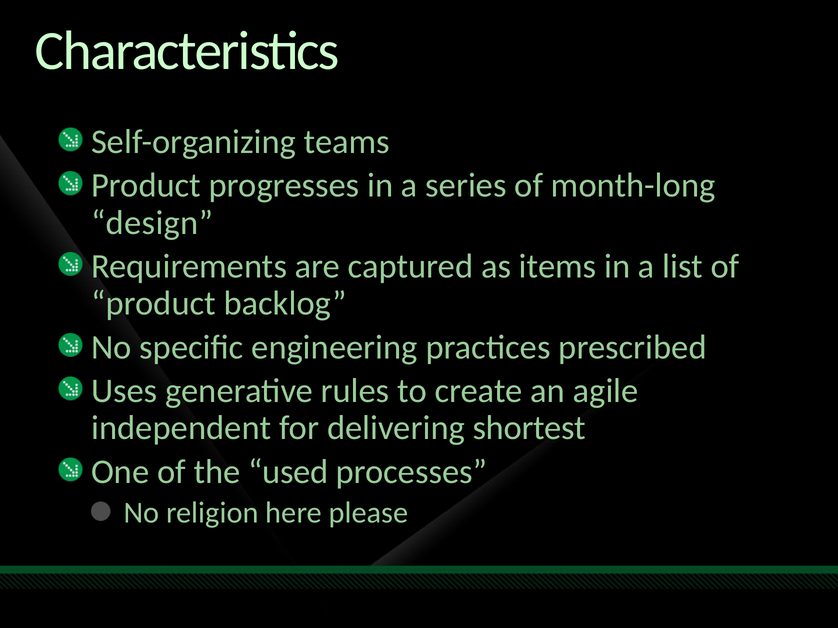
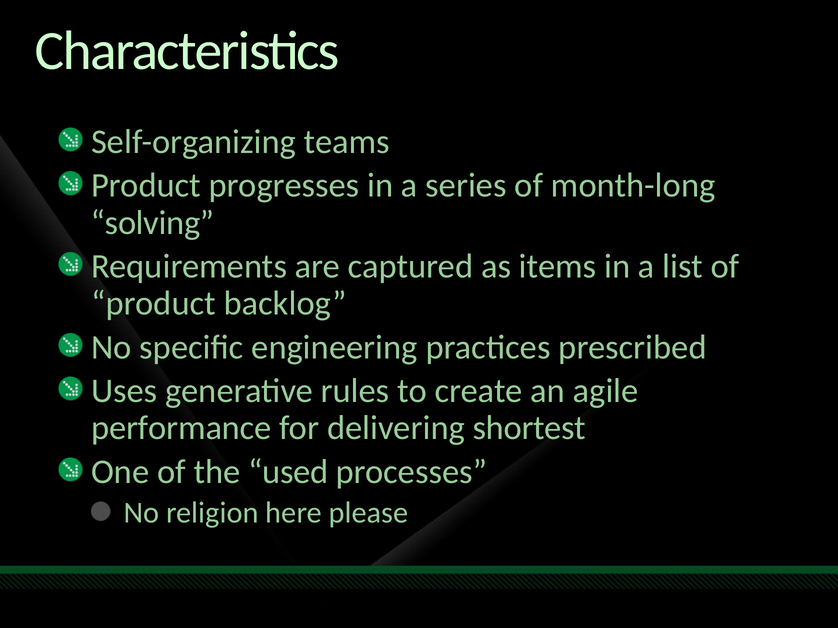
design: design -> solving (153, 223)
independent: independent -> performance (181, 428)
